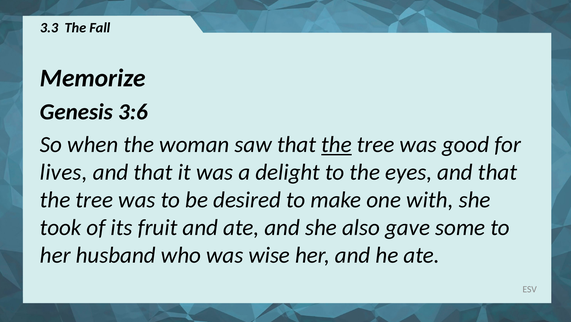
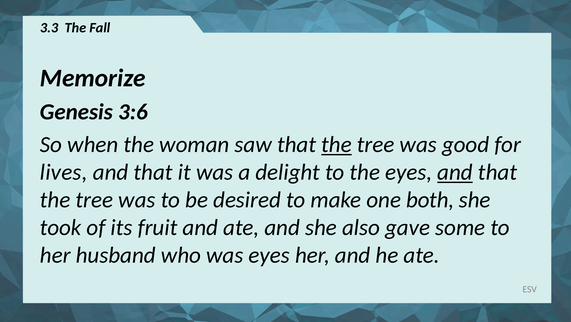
and underline: none -> present (455, 172)
with: with -> both (430, 200)
was wise: wise -> eyes (269, 255)
